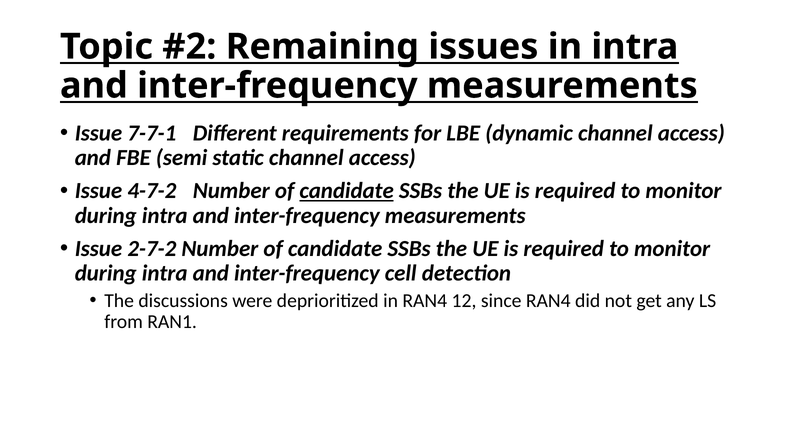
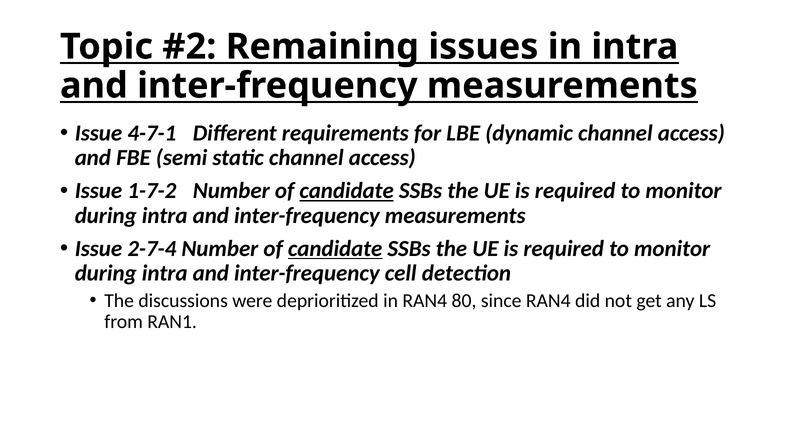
7-7-1: 7-7-1 -> 4-7-1 (152, 133)
4-7-2: 4-7-2 -> 1-7-2 (152, 191)
2-7-2: 2-7-2 -> 2-7-4 (152, 248)
candidate underline: none -> present (335, 248)
12: 12 -> 80 (464, 300)
